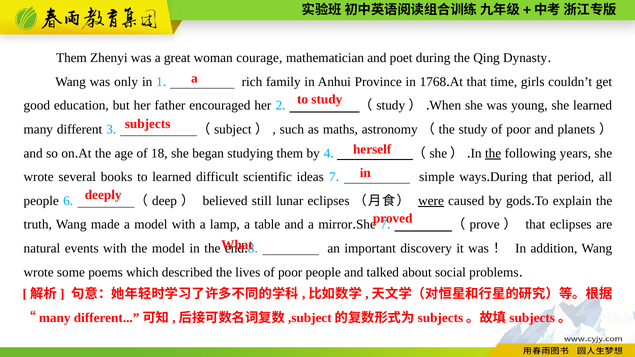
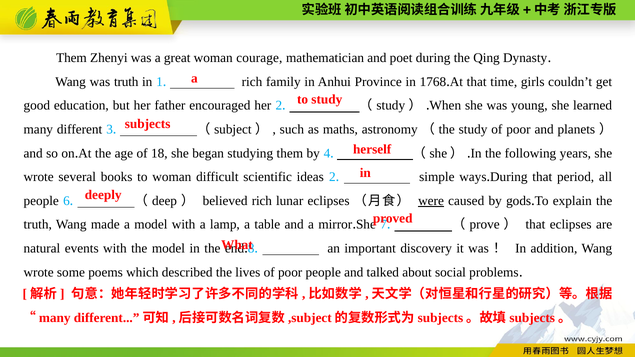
was only: only -> truth (126, 82)
the underline: present -> none (493, 153)
to learned: learned -> woman (172, 177)
ideas 7: 7 -> 2 (332, 177)
believed still: still -> rich (262, 201)
